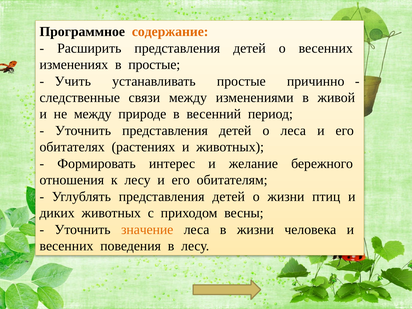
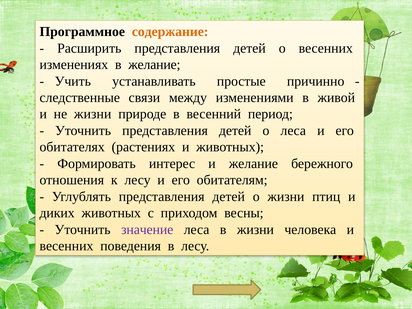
в простые: простые -> желание (154, 65)
не между: между -> жизни (93, 114)
значение colour: orange -> purple (147, 229)
